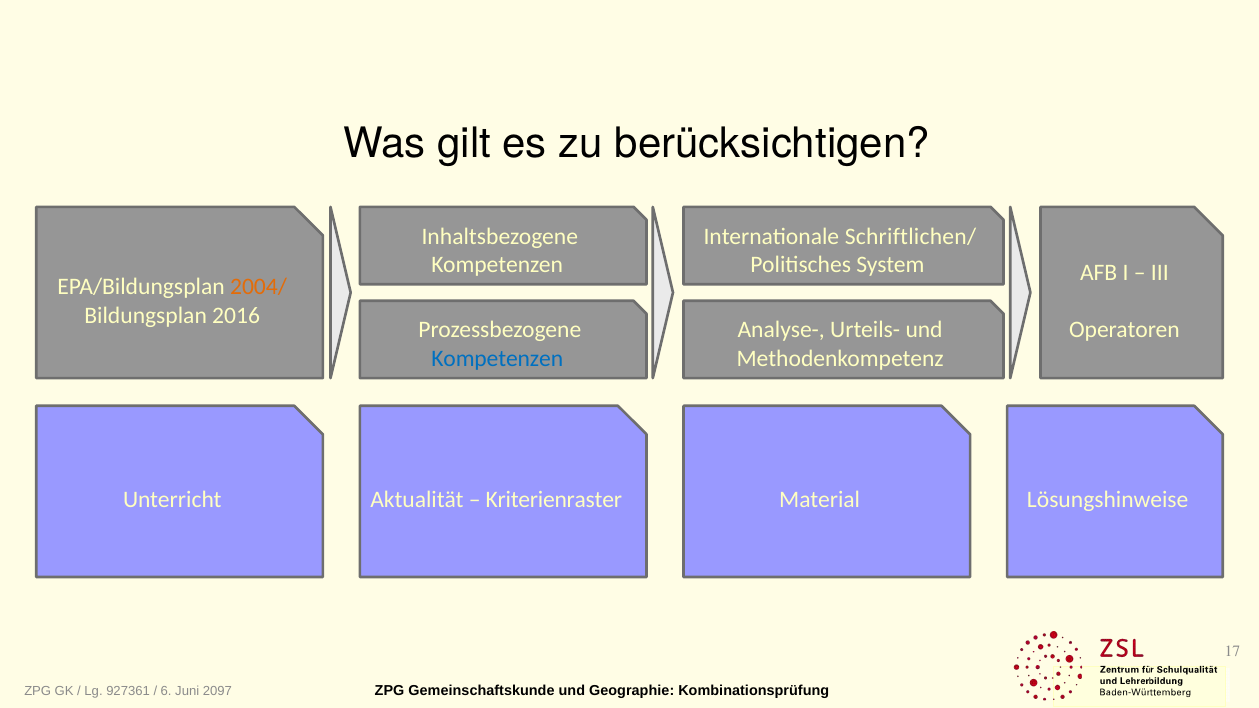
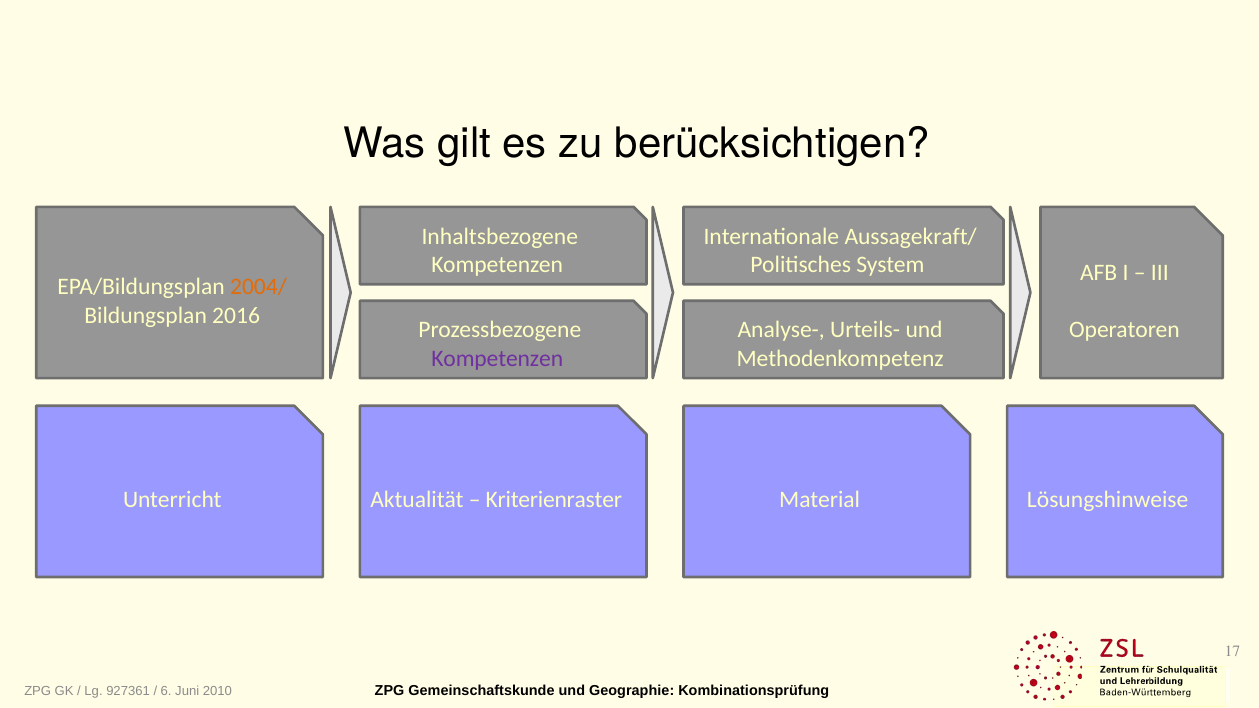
Schriftlichen/: Schriftlichen/ -> Aussagekraft/ (911, 236)
Kompetenzen colour: blue -> purple (497, 359)
2097: 2097 -> 2010 (217, 691)
